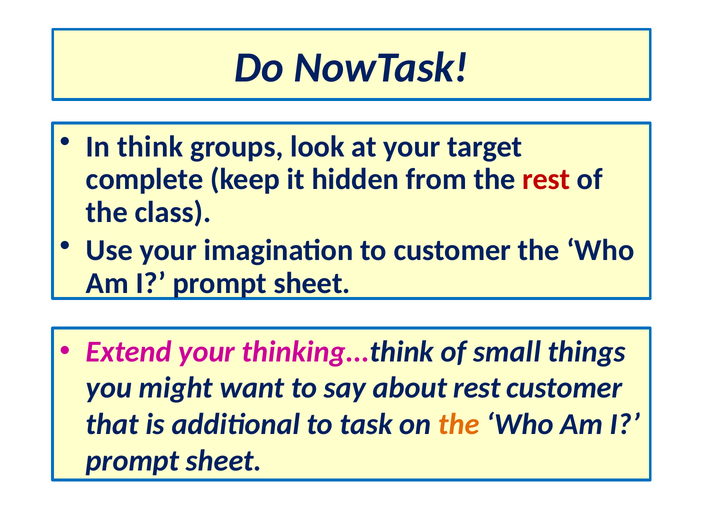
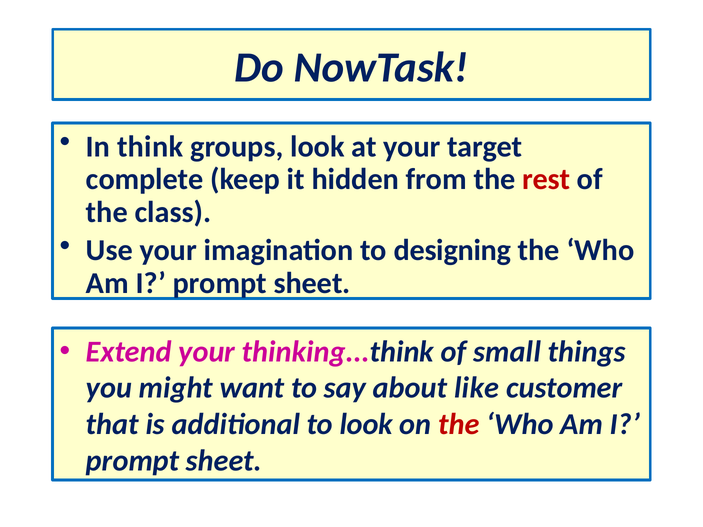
to customer: customer -> designing (452, 251)
about rest: rest -> like (477, 388)
to task: task -> look (366, 424)
the colour: orange -> red (459, 424)
